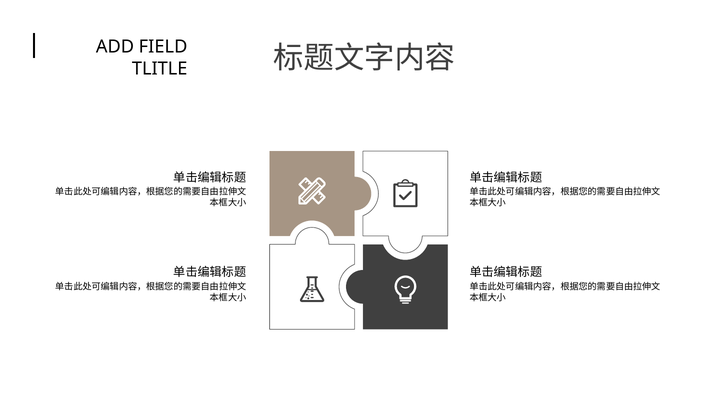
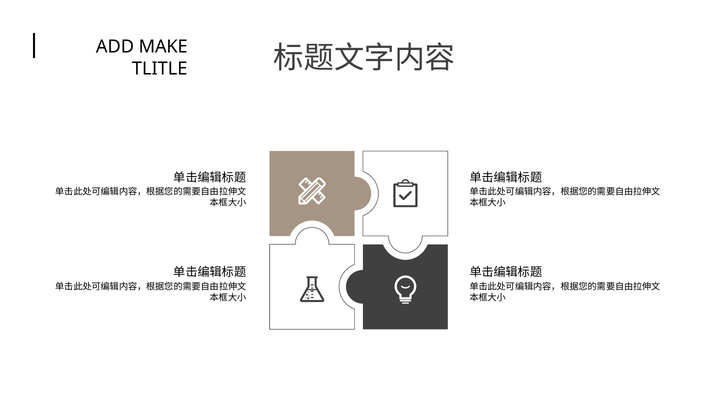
FIELD: FIELD -> MAKE (163, 47)
